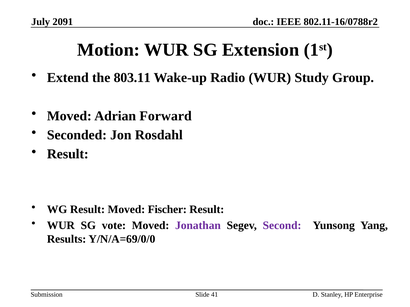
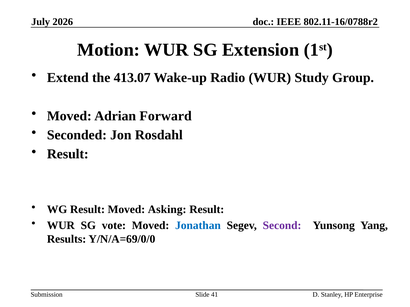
2091: 2091 -> 2026 (63, 22)
803.11: 803.11 -> 413.07 (132, 78)
Fischer: Fischer -> Asking (167, 210)
Jonathan colour: purple -> blue (198, 226)
